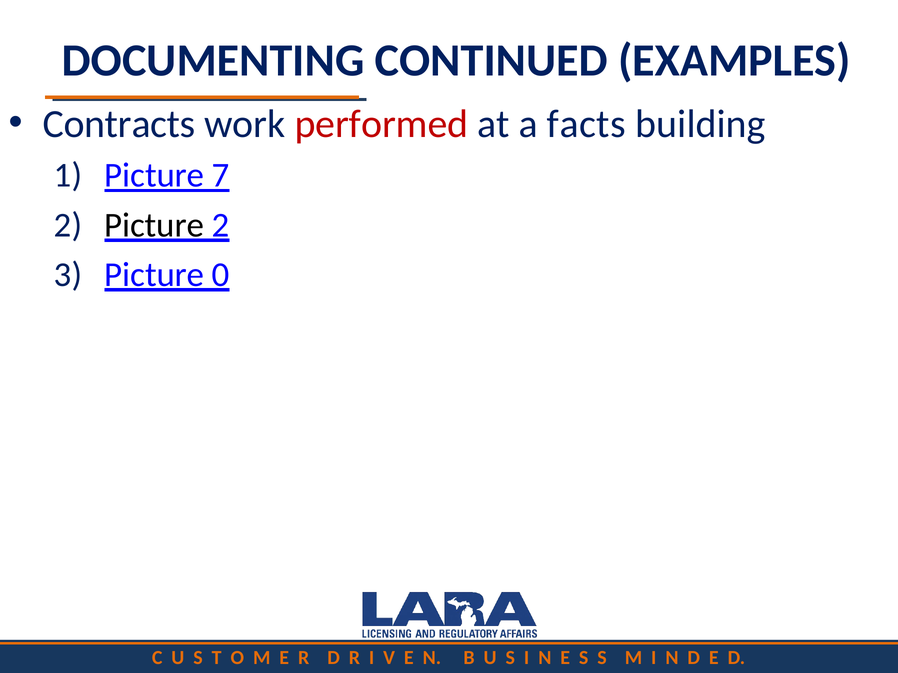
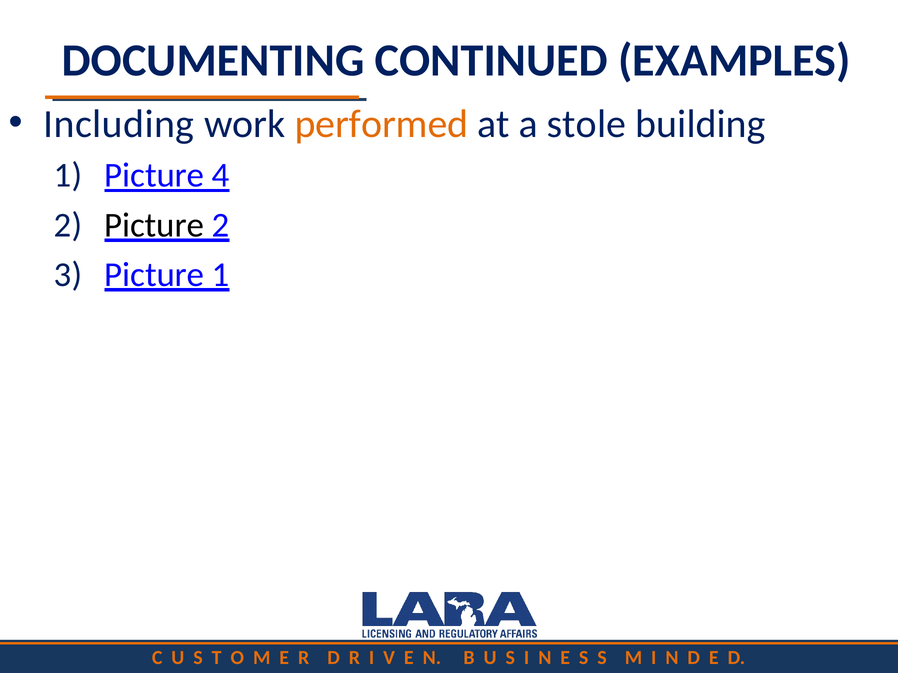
Contracts: Contracts -> Including (119, 124)
performed colour: red -> orange (381, 124)
facts: facts -> stole (586, 124)
7: 7 -> 4 (221, 176)
Picture 0: 0 -> 1 (221, 275)
